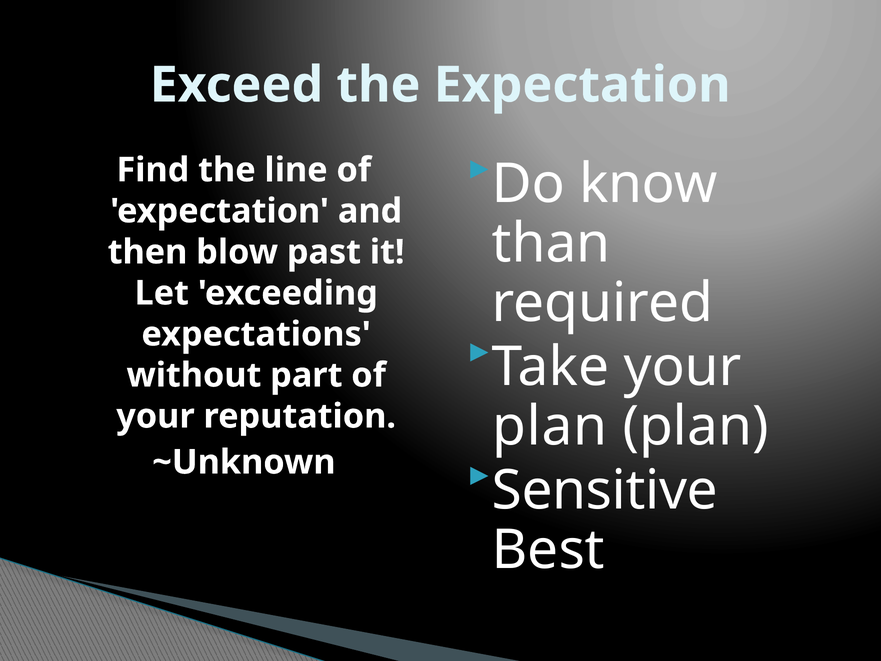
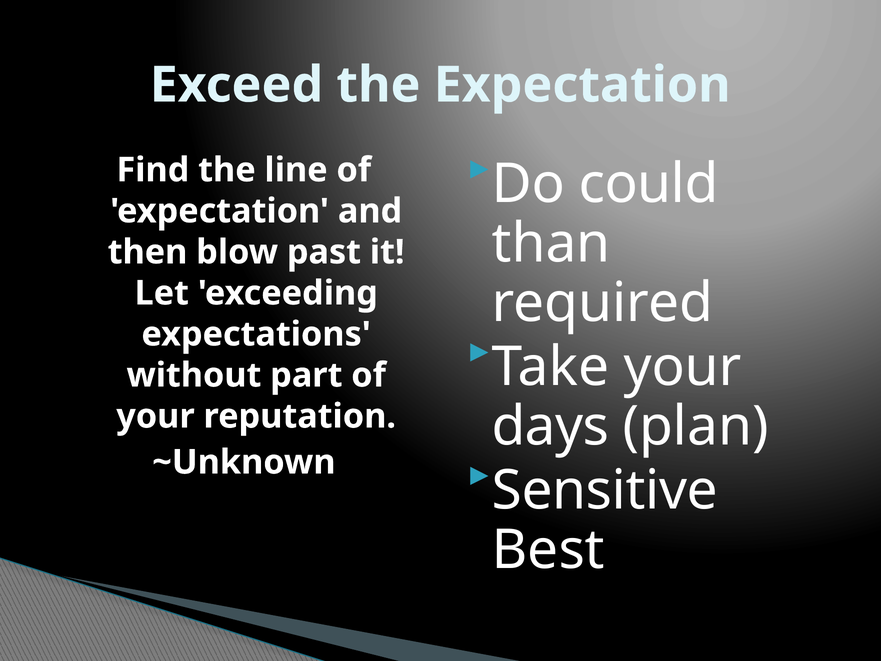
know: know -> could (649, 184)
plan: plan -> days (550, 426)
